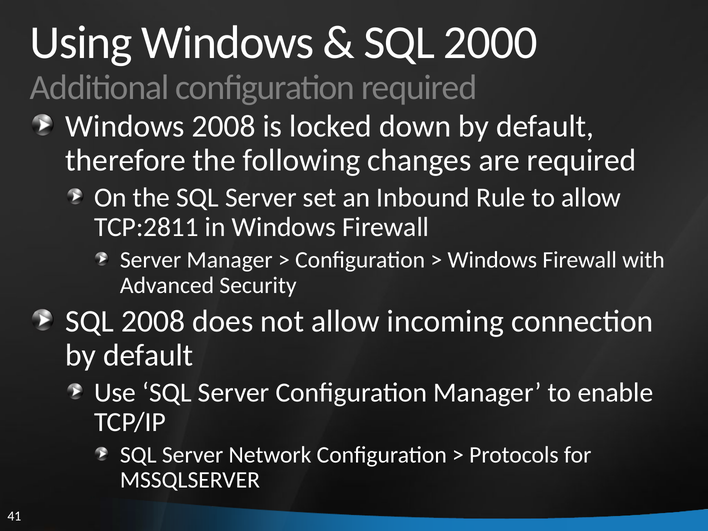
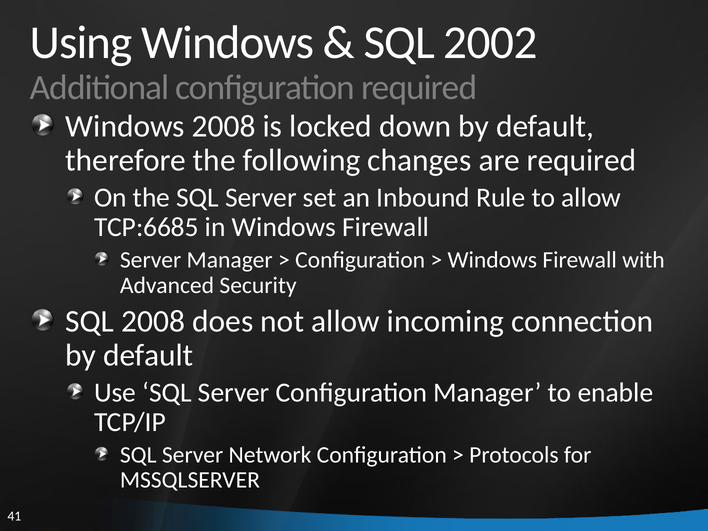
2000: 2000 -> 2002 (490, 43)
TCP:2811: TCP:2811 -> TCP:6685 (146, 227)
